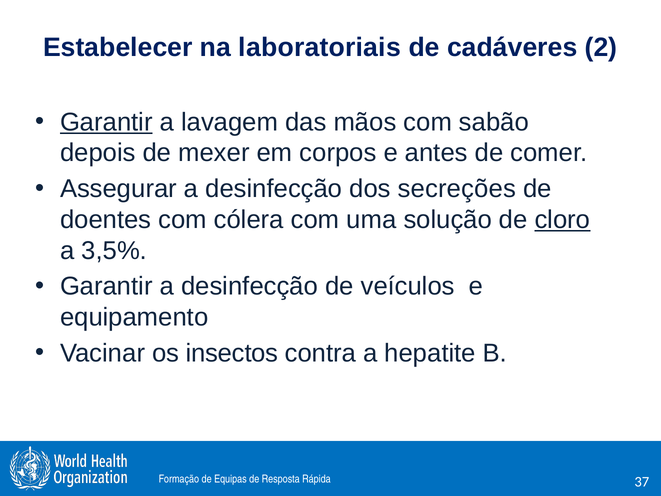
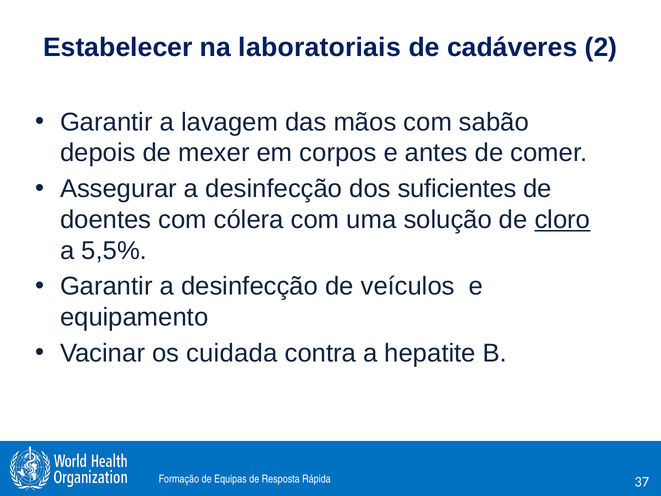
Garantir underline: present -> none (106, 122)
secreções: secreções -> suficientes (457, 189)
3,5%: 3,5% -> 5,5% (114, 250)
insectos: insectos -> cuidada (232, 353)
